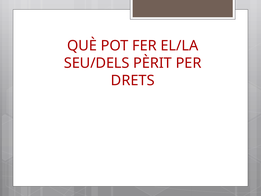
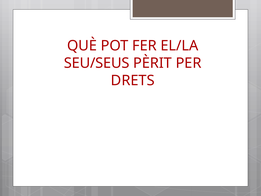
SEU/DELS: SEU/DELS -> SEU/SEUS (97, 63)
